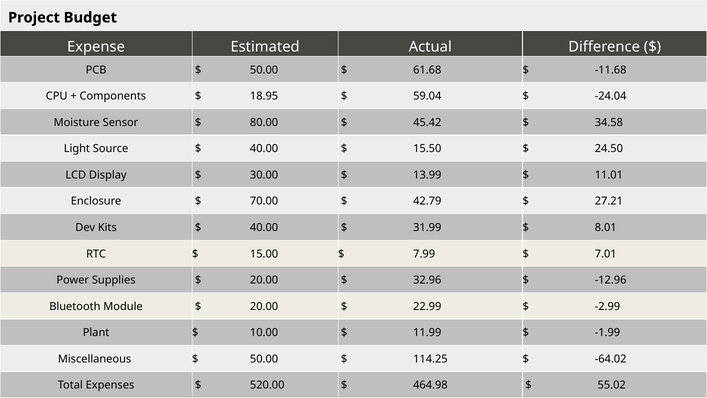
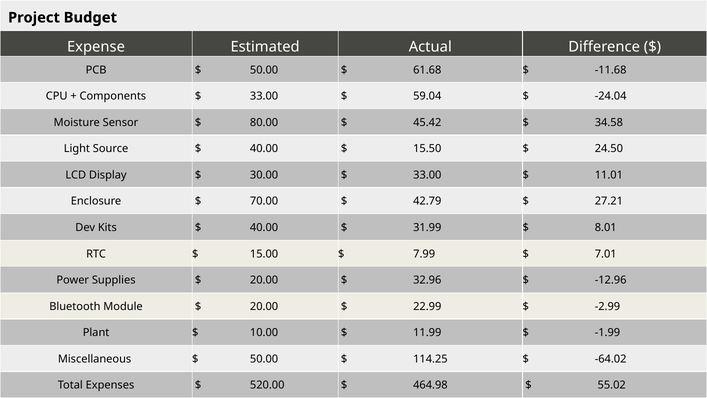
18.95: 18.95 -> 33.00 (264, 96)
13.99: 13.99 -> 33.00 (427, 175)
